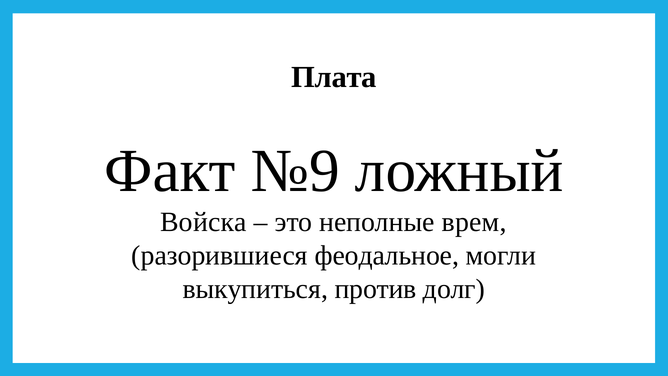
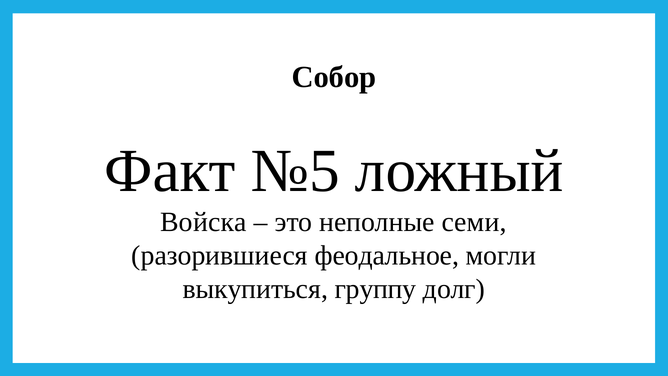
Плата: Плата -> Собор (334, 77)
№9: №9 -> №5 (295, 171)
врем: врем -> семи (474, 222)
против: против -> группу (376, 289)
